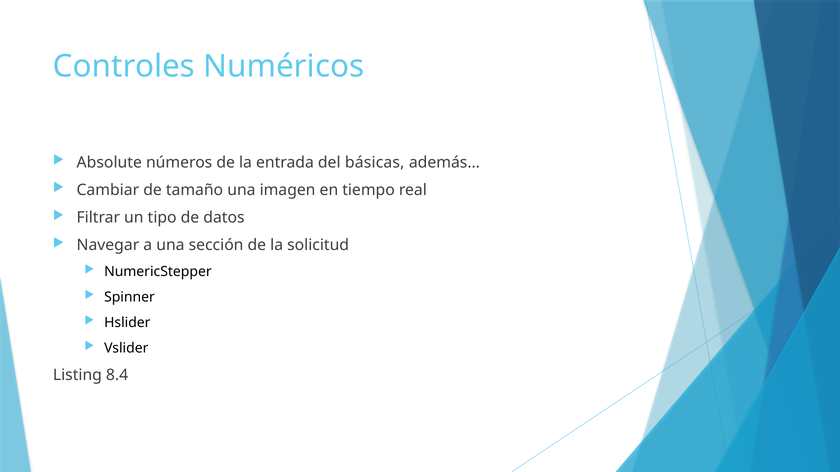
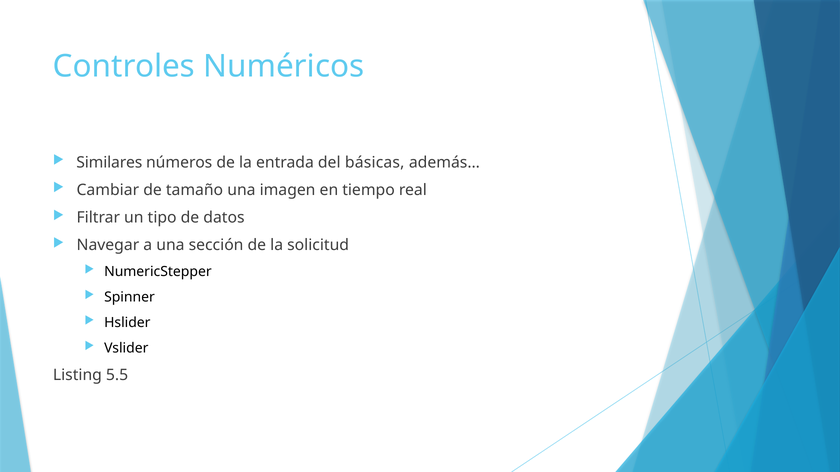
Absolute: Absolute -> Similares (109, 163)
8.4: 8.4 -> 5.5 (117, 375)
